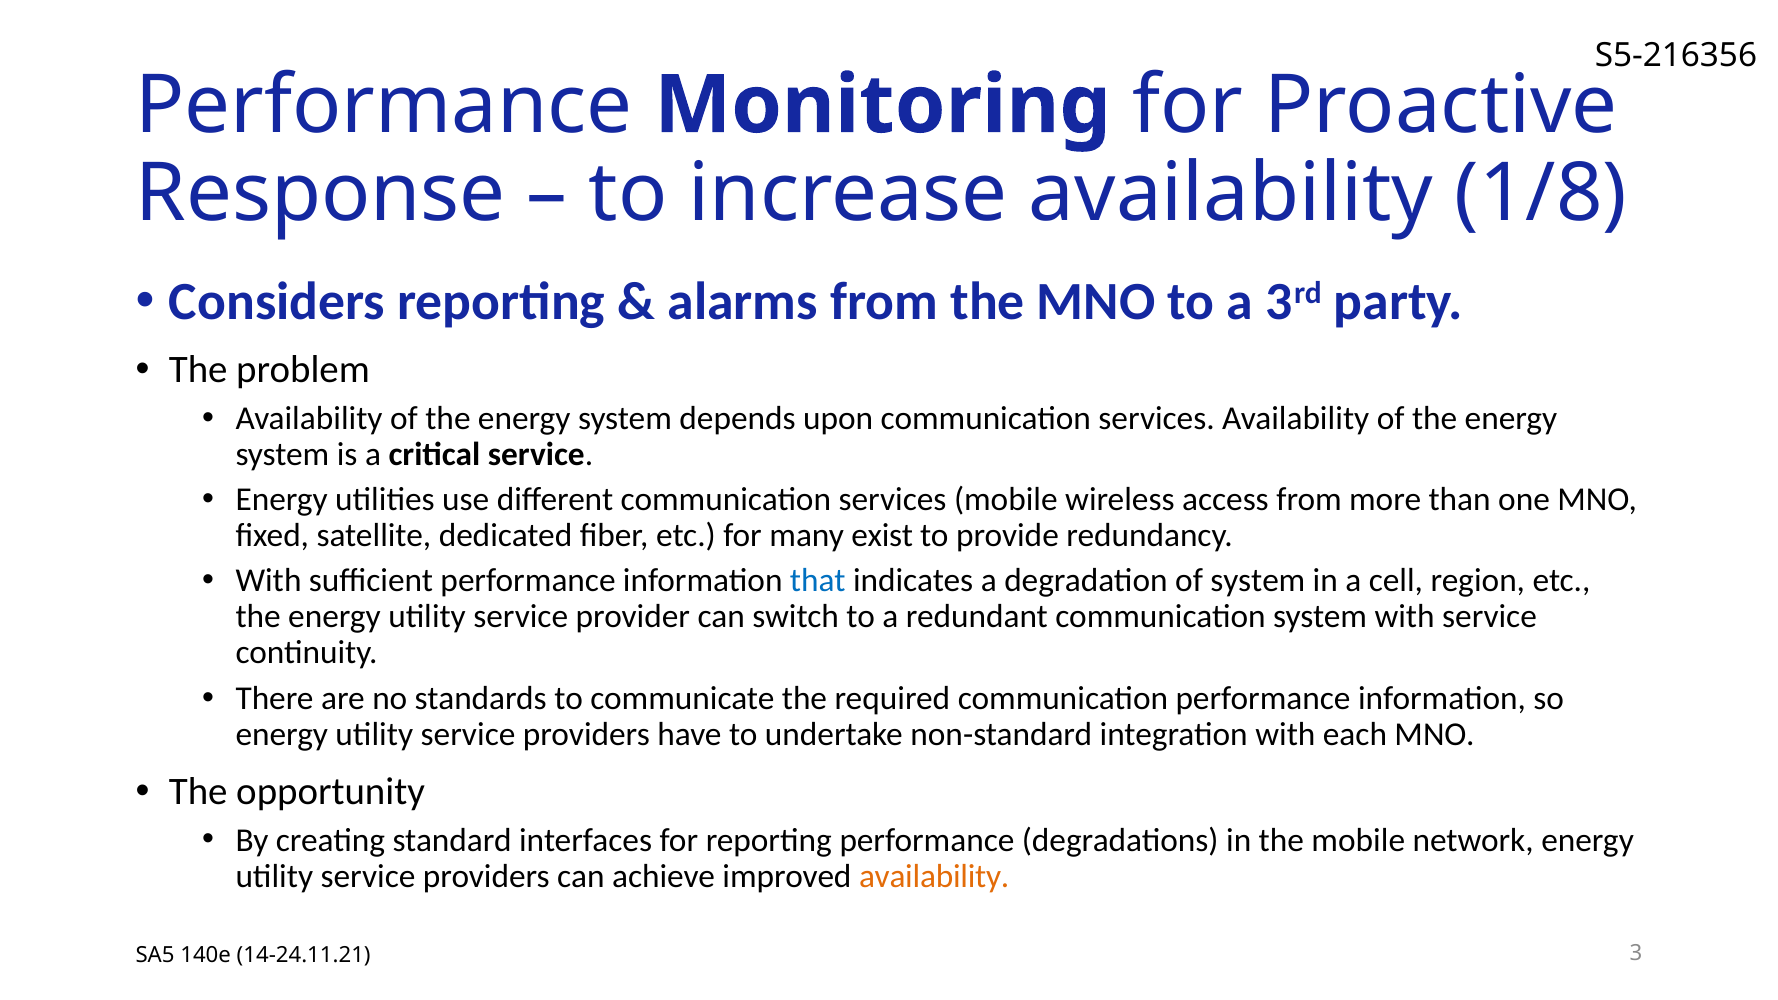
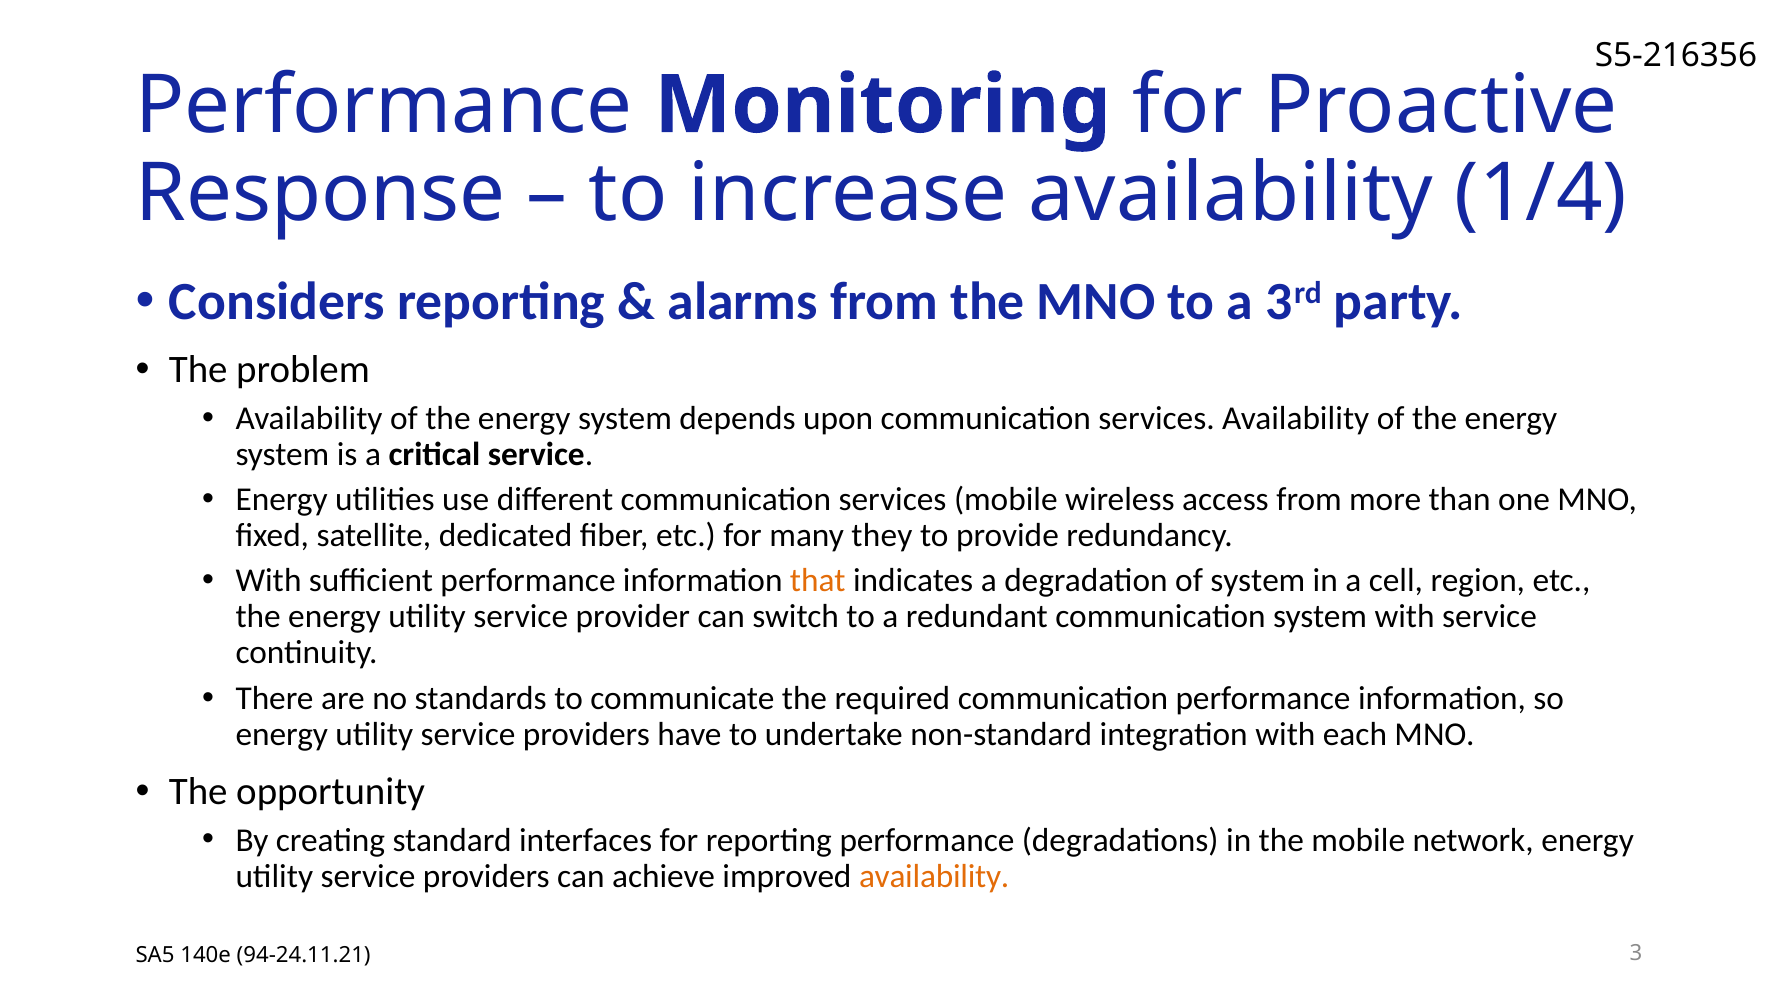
1/8: 1/8 -> 1/4 (1541, 193)
exist: exist -> they (882, 536)
that colour: blue -> orange (818, 581)
14-24.11.21: 14-24.11.21 -> 94-24.11.21 (304, 955)
